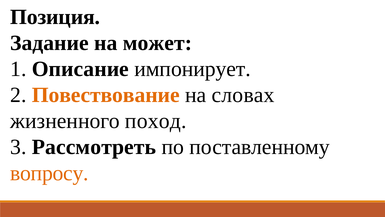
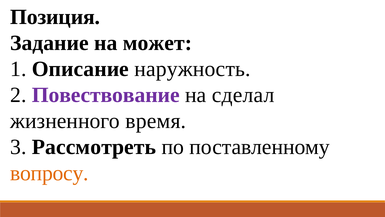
импонирует: импонирует -> наружность (192, 69)
Повествование colour: orange -> purple (106, 95)
словах: словах -> сделал (243, 95)
поход: поход -> время (156, 121)
